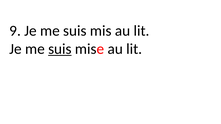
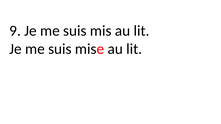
suis underline: present -> none (60, 49)
